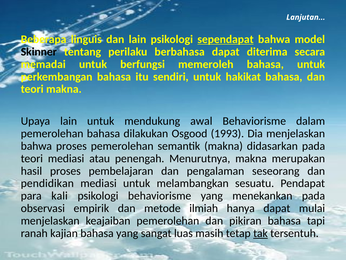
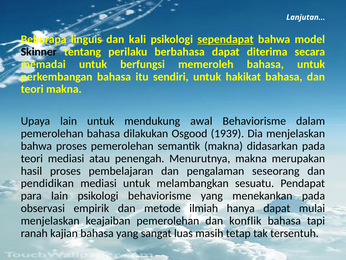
dan lain: lain -> kali (137, 39)
1993: 1993 -> 1939 (227, 133)
para kali: kali -> lain (60, 196)
pikiran: pikiran -> konflik (245, 220)
tak underline: present -> none (261, 233)
